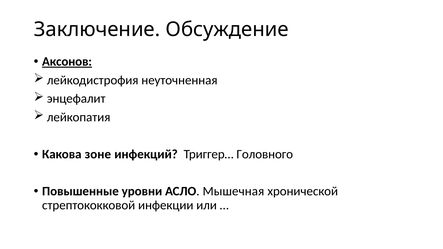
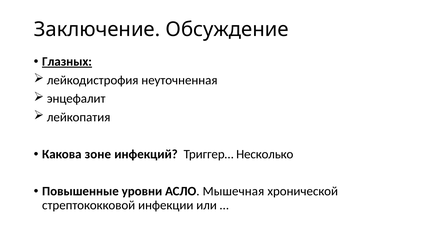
Аксонов: Аксонов -> Глазных (67, 62)
Головного: Головного -> Несколько (265, 154)
